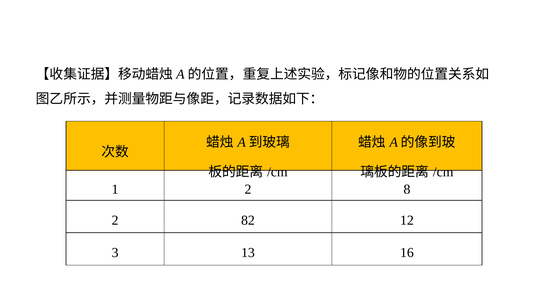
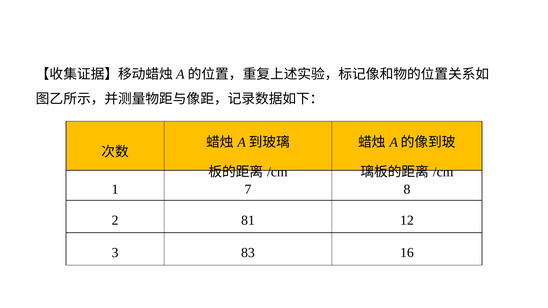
1 2: 2 -> 7 (248, 189)
82: 82 -> 81 (248, 221)
13: 13 -> 83 (248, 253)
